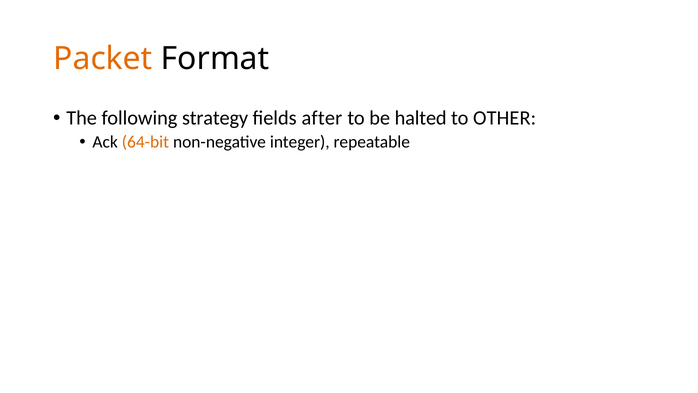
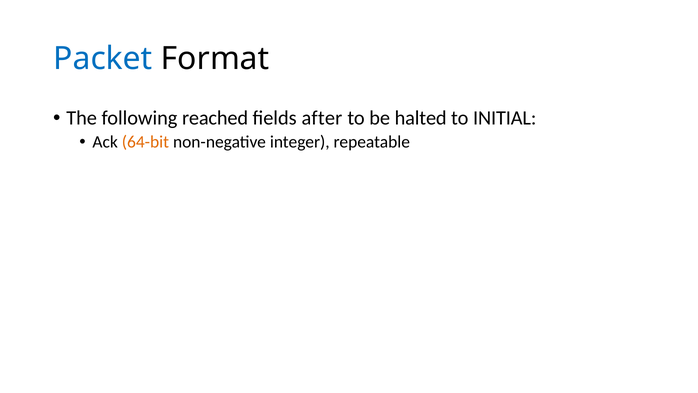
Packet colour: orange -> blue (103, 59)
strategy: strategy -> reached (215, 118)
OTHER: OTHER -> INITIAL (505, 118)
